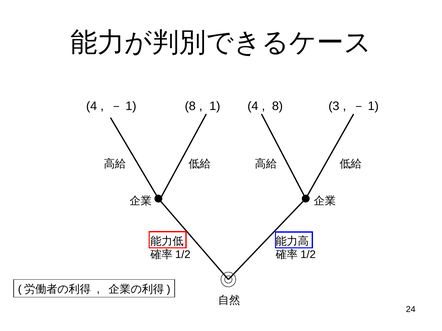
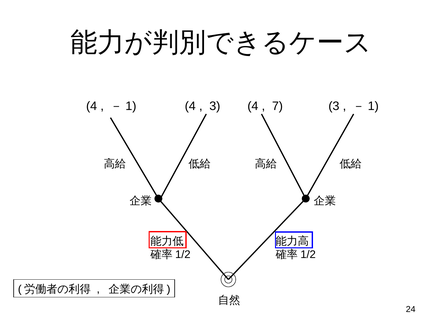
－1 8: 8 -> 4 (190, 106)
1: 1 -> 3 (215, 106)
8: 8 -> 7 (277, 106)
